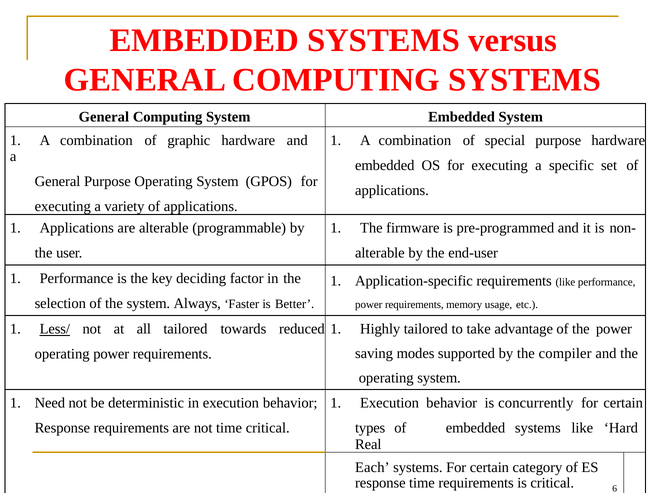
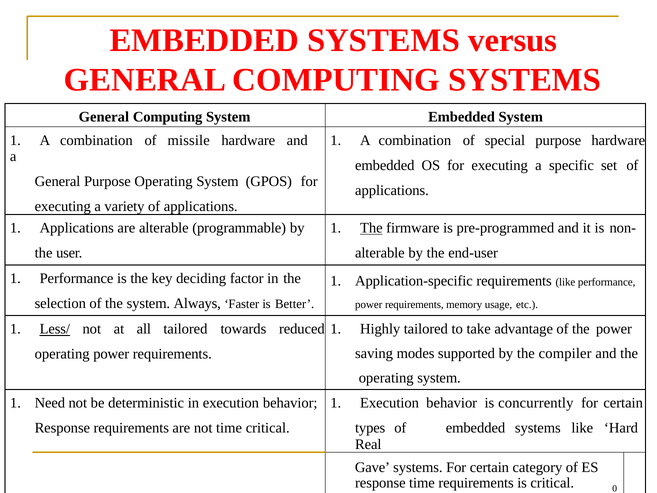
graphic: graphic -> missile (189, 140)
The underline: none -> present (371, 228)
Each: Each -> Gave (372, 467)
6: 6 -> 0 (615, 488)
